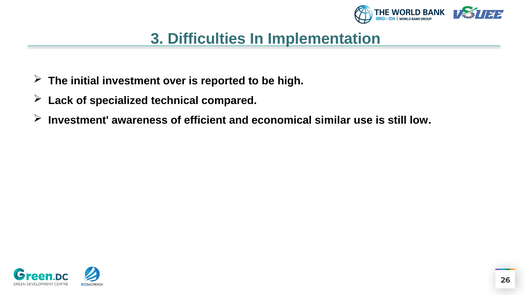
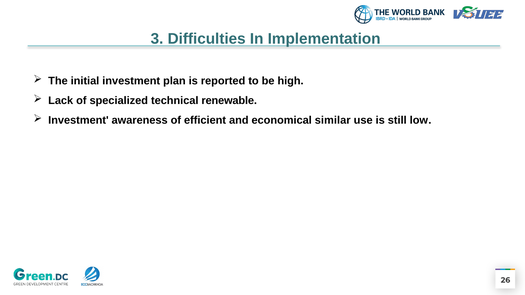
over: over -> plan (174, 81)
compared: compared -> renewable (229, 101)
